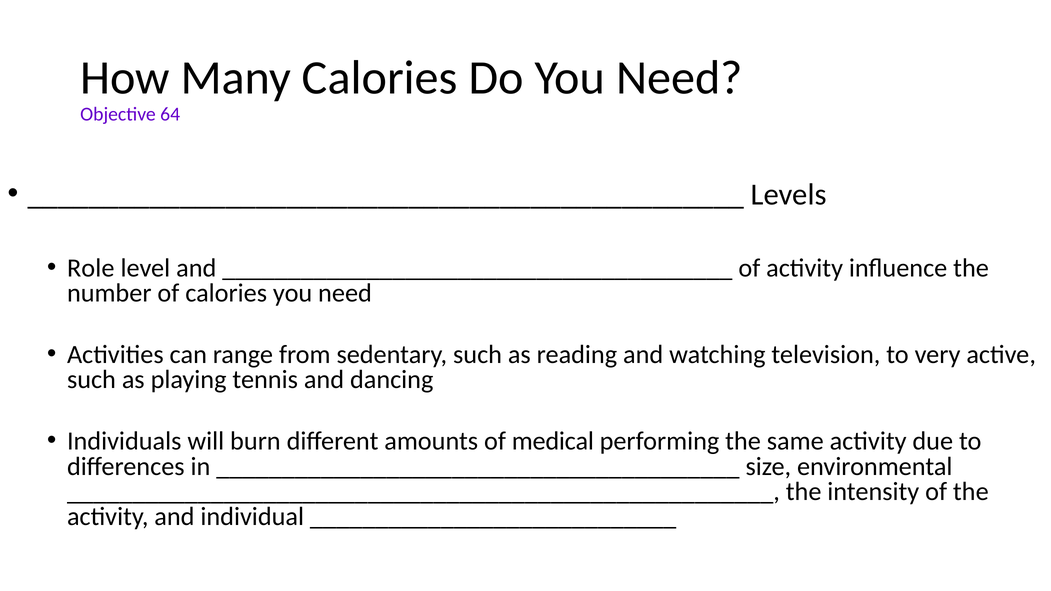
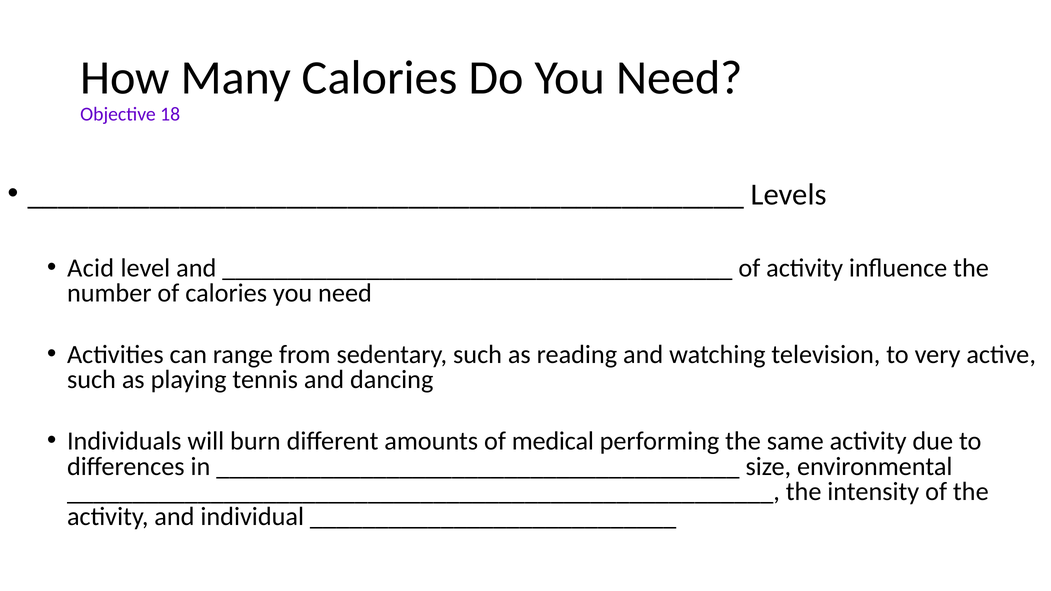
64: 64 -> 18 (170, 114)
Role: Role -> Acid (91, 268)
